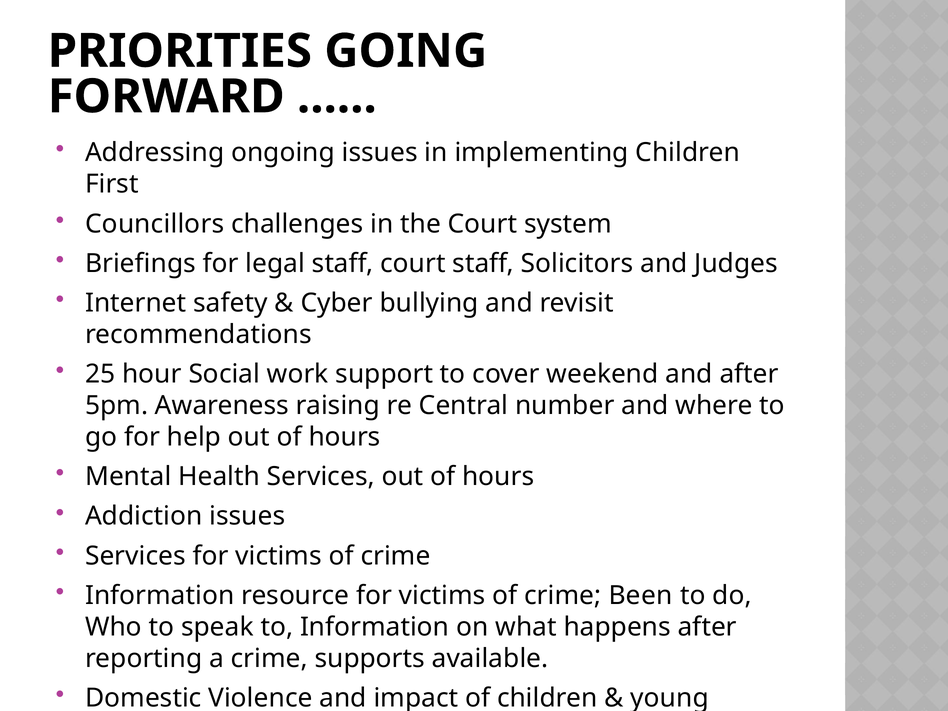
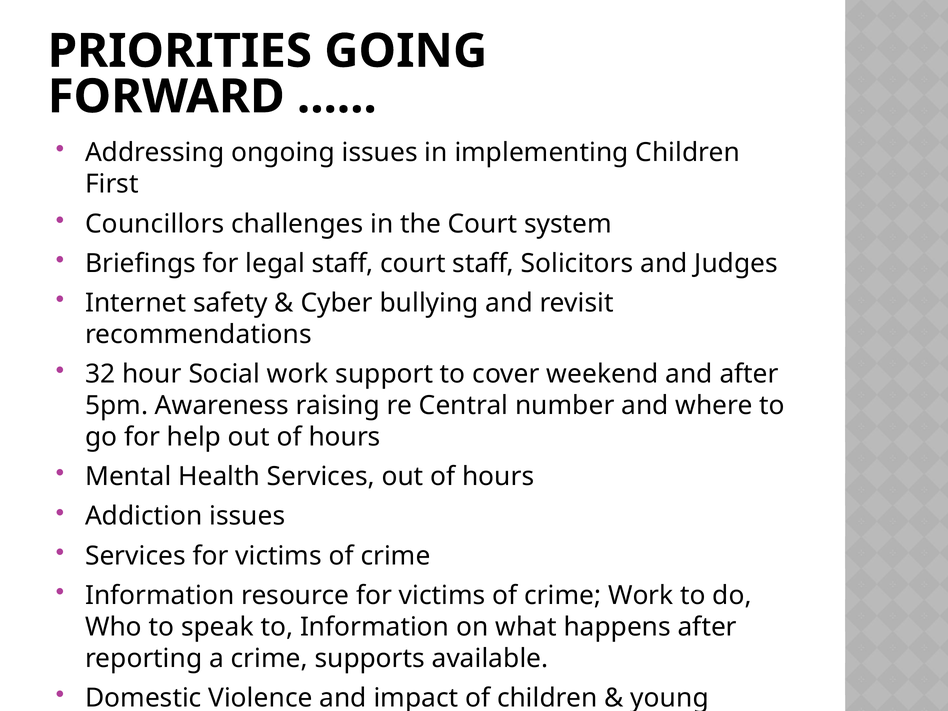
25: 25 -> 32 (100, 374)
crime Been: Been -> Work (641, 595)
